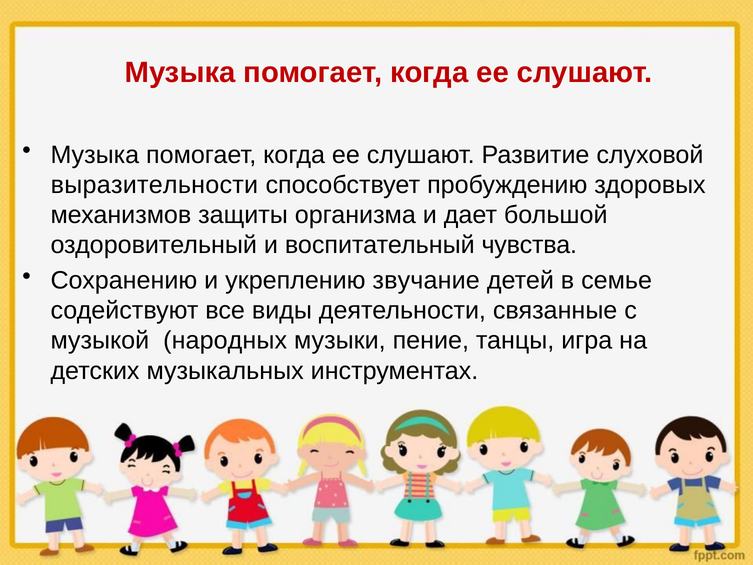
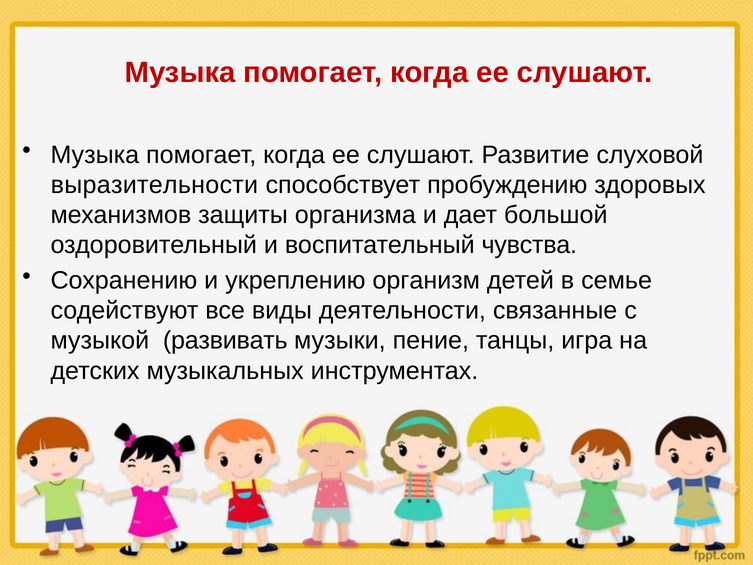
звучание: звучание -> организм (426, 280)
народных: народных -> развивать (225, 340)
